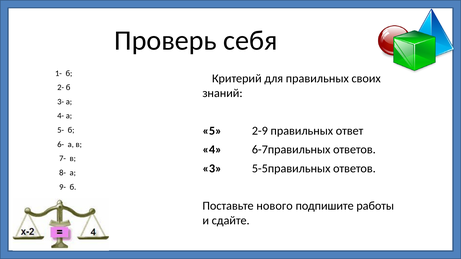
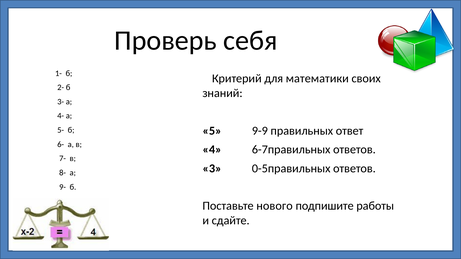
для правильных: правильных -> математики (317, 79)
2-9: 2-9 -> 9-9 (260, 131)
5-5правильных: 5-5правильных -> 0-5правильных (291, 169)
